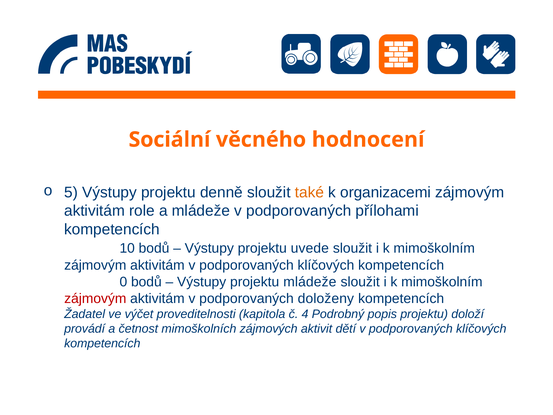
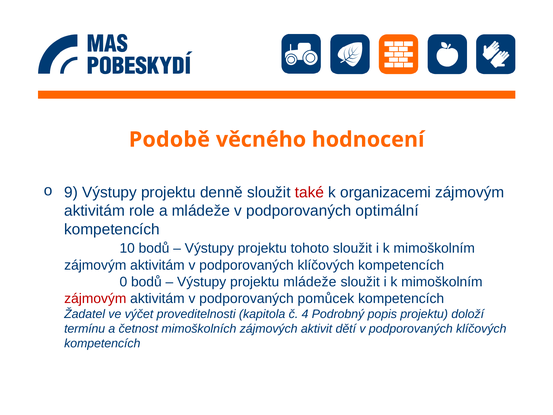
Sociální: Sociální -> Podobě (169, 140)
5: 5 -> 9 (71, 192)
také colour: orange -> red (309, 192)
přílohami: přílohami -> optimální (387, 211)
uvede: uvede -> tohoto (310, 248)
doloženy: doloženy -> pomůcek (326, 298)
provádí: provádí -> termínu (85, 329)
